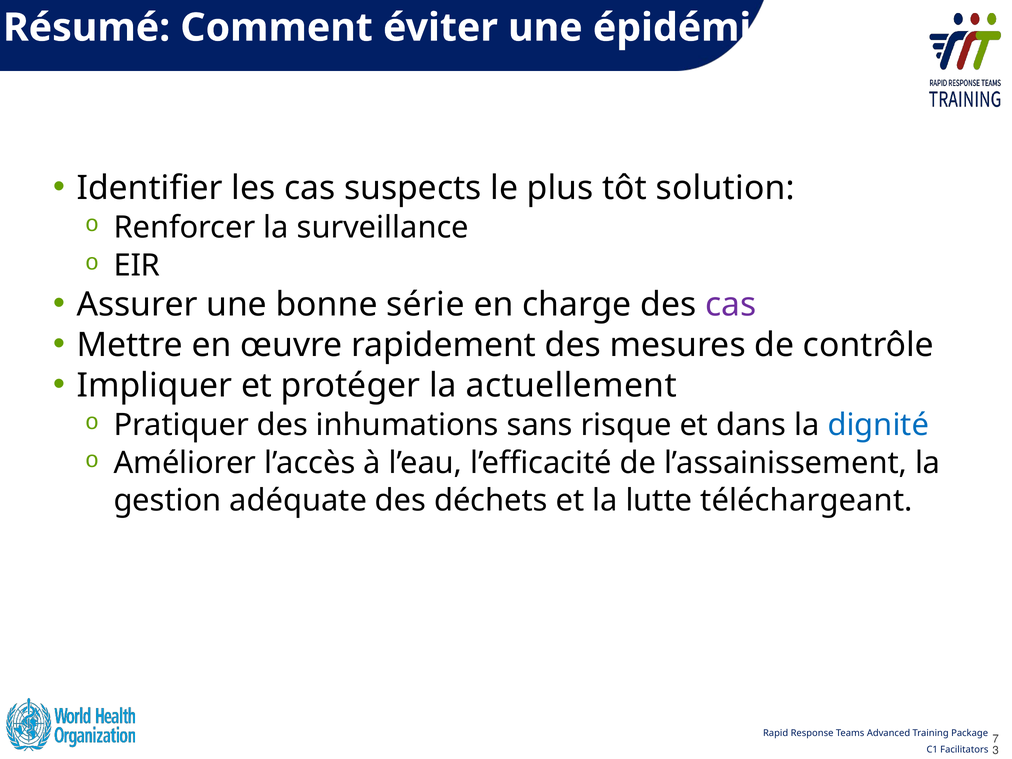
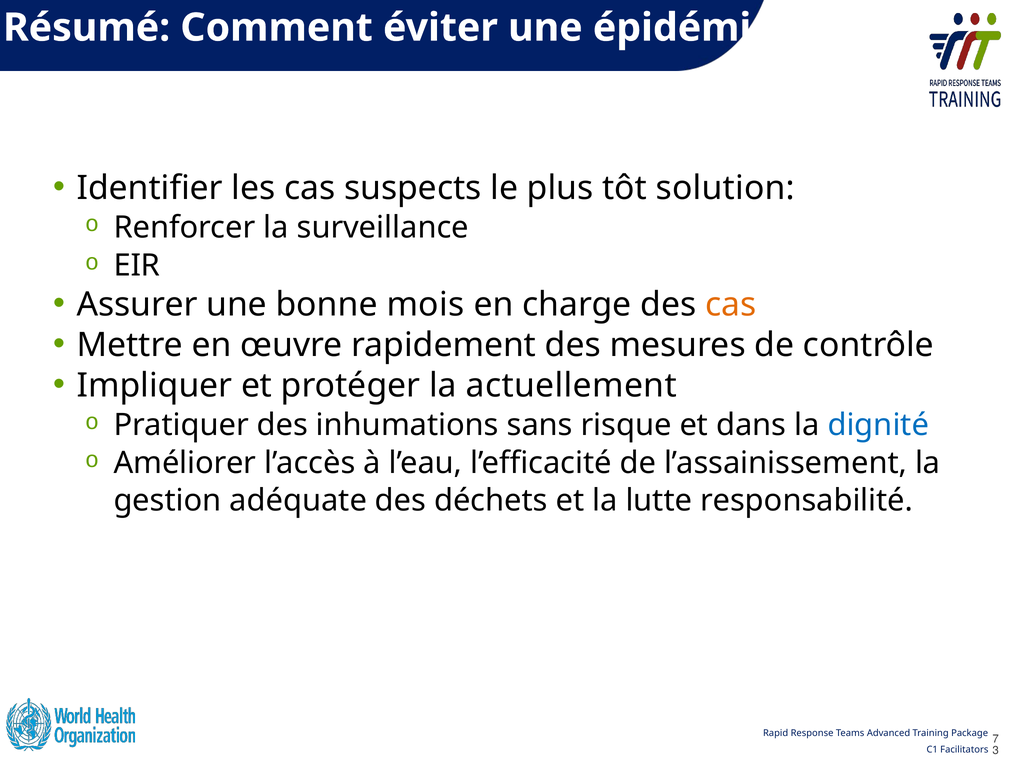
série: série -> mois (425, 305)
cas colour: purple -> orange (731, 305)
téléchargeant: téléchargeant -> responsabilité (807, 500)
